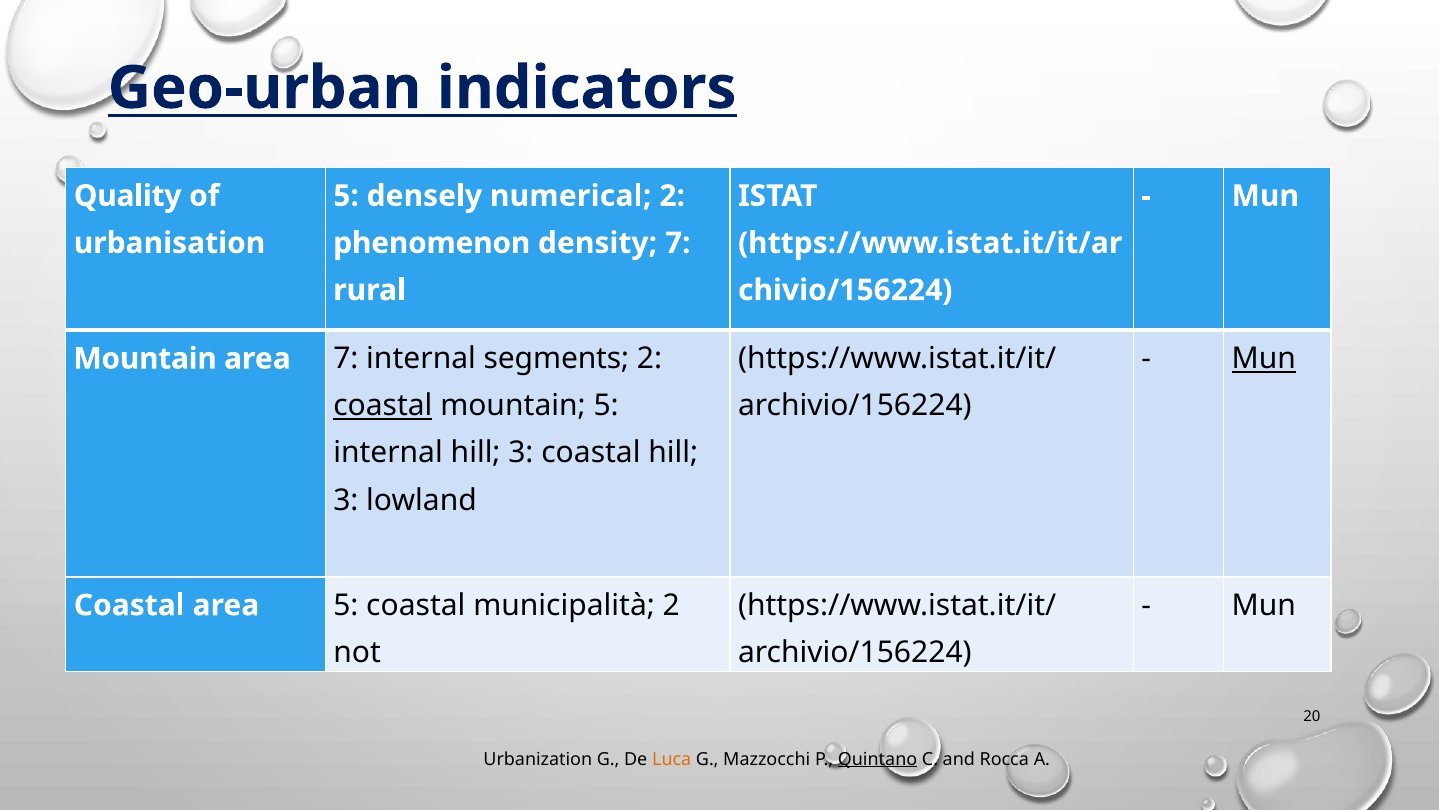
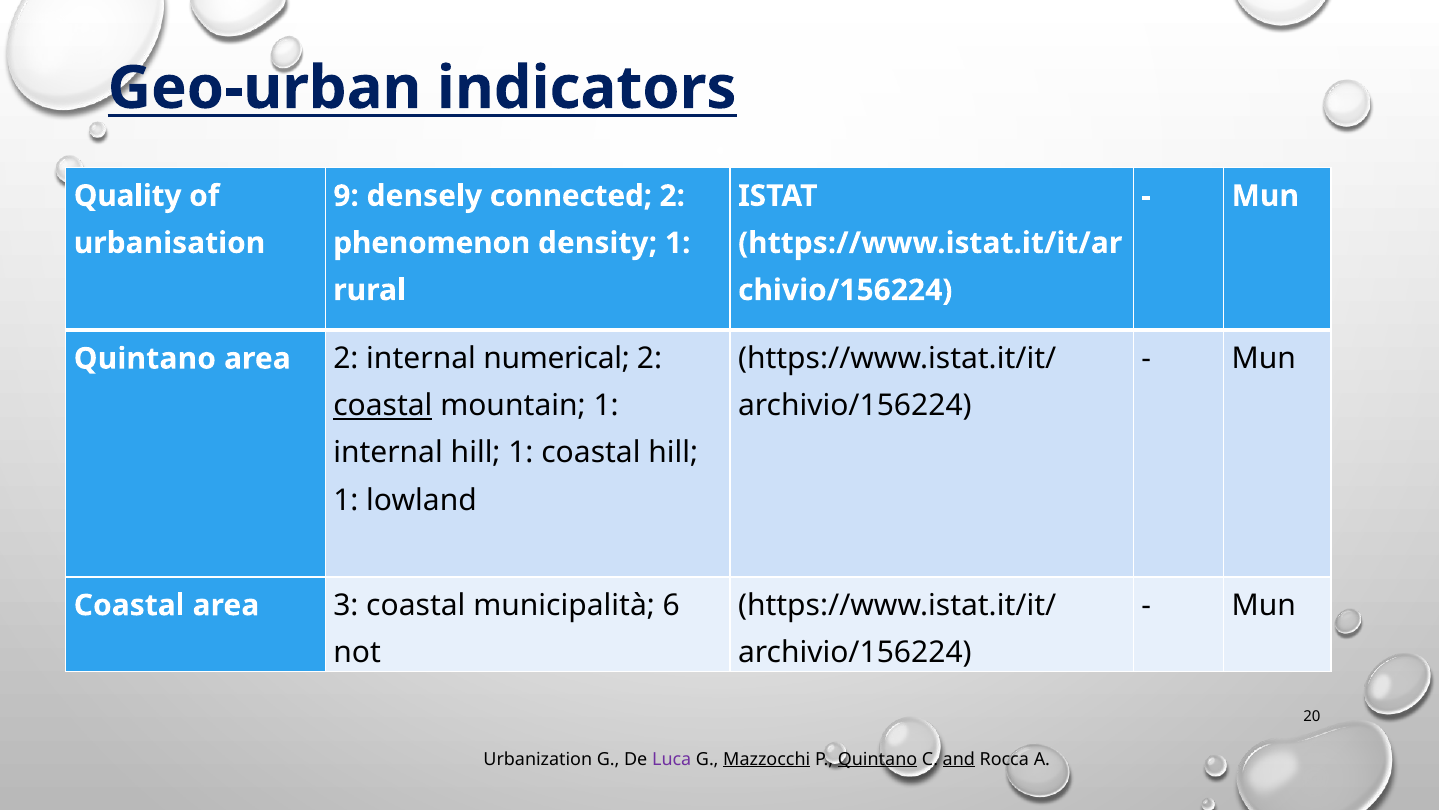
5: 5 -> 9 (346, 196)
numerical: numerical -> connected (571, 196)
density 7: 7 -> 1 (678, 243)
Mun underline: present -> none (1264, 358)
Mountain: Mountain -> Quintano (145, 358)
area 7: 7 -> 2 (346, 358)
segments: segments -> numerical (557, 358)
mountain 5: 5 -> 1 (606, 406)
internal hill 3: 3 -> 1 (521, 453)
3: 3 -> 1 (346, 500)
area 5: 5 -> 3 (346, 605)
municipalità 2: 2 -> 6 (671, 605)
Luca colour: orange -> purple (672, 759)
Mazzocchi underline: none -> present (767, 759)
and underline: none -> present (959, 759)
